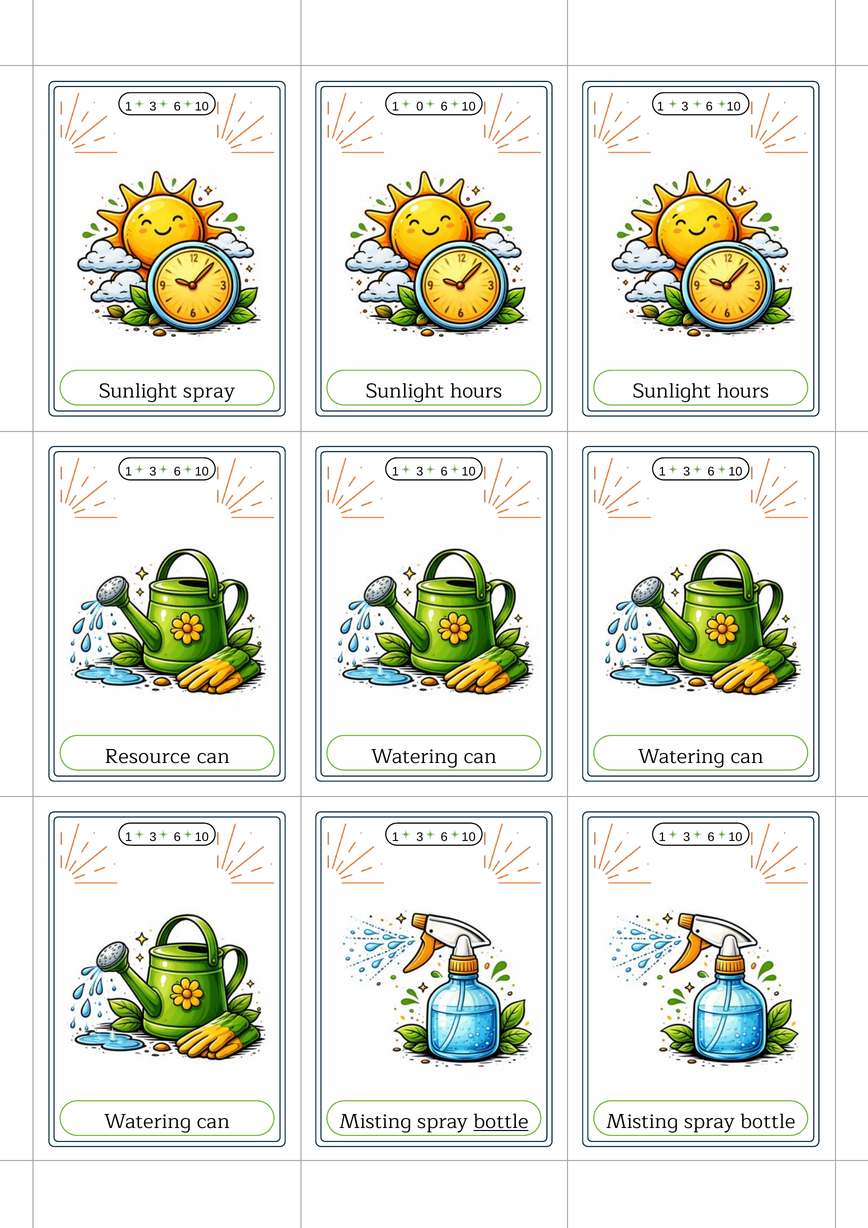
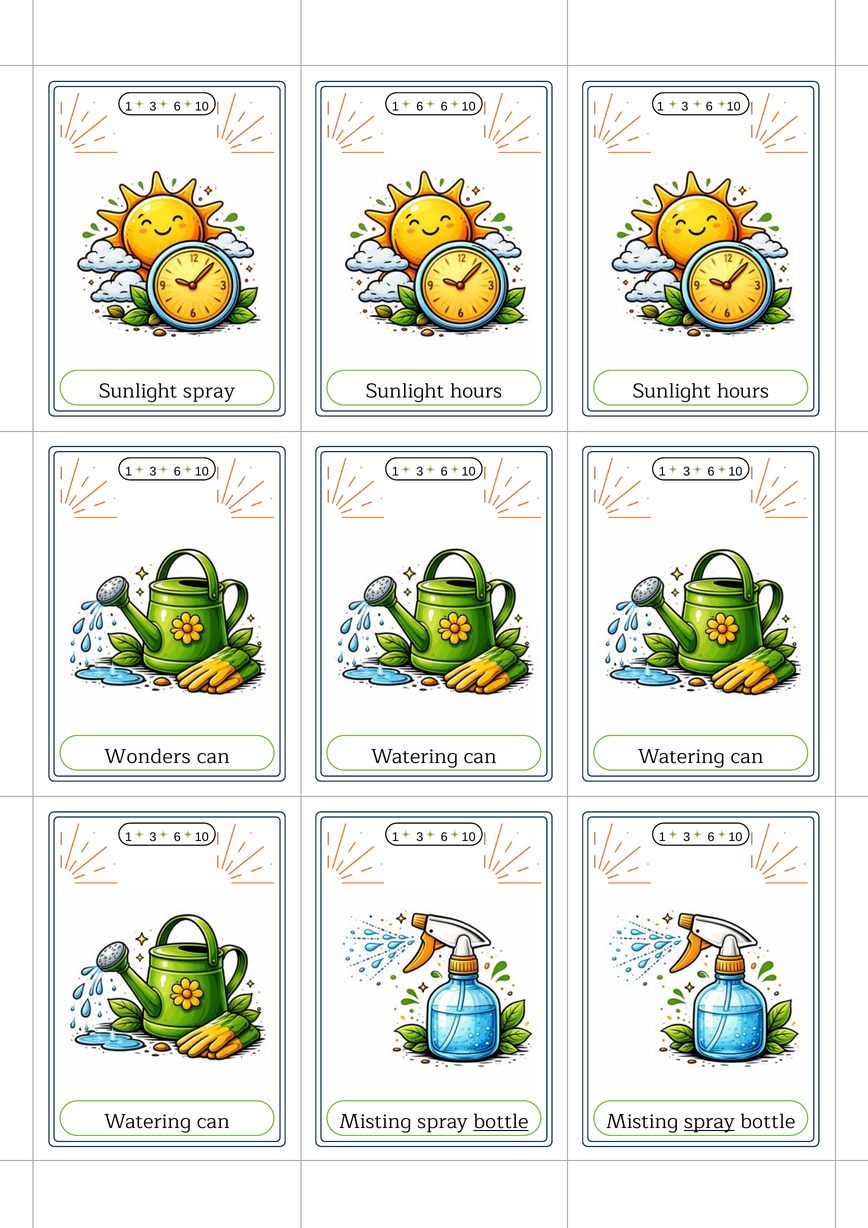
1 0: 0 -> 6 (420, 107)
Resource: Resource -> Wonders (148, 756)
spray underline: none -> present (709, 1122)
